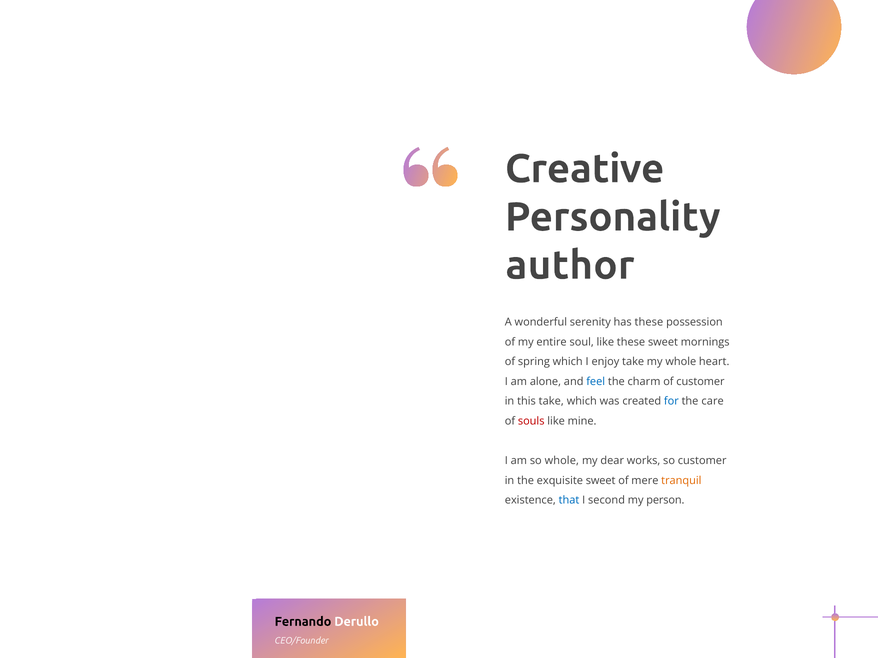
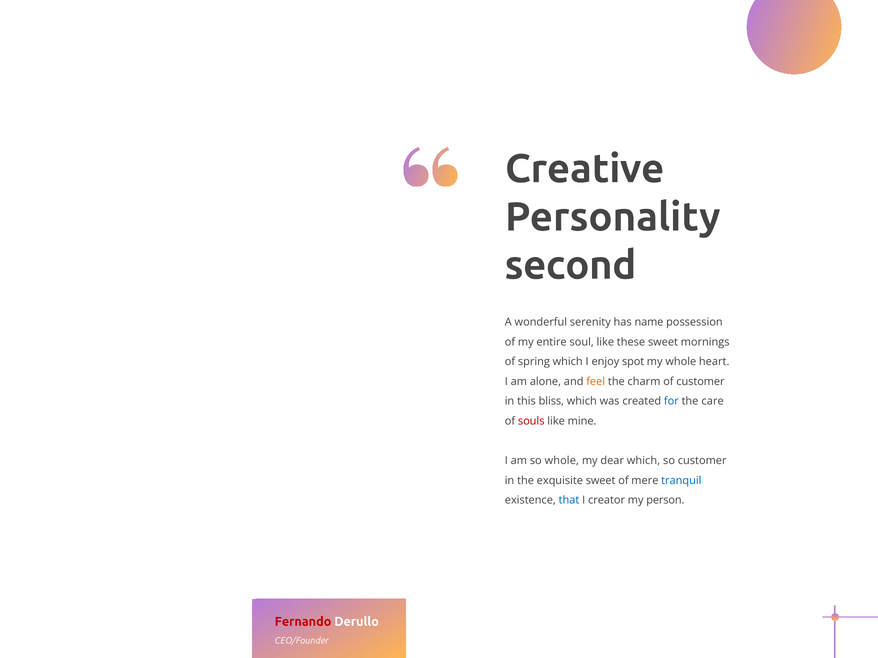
author: author -> second (570, 266)
has these: these -> name (649, 322)
enjoy take: take -> spot (633, 362)
feel colour: blue -> orange (596, 382)
this take: take -> bliss (551, 402)
dear works: works -> which (643, 461)
tranquil colour: orange -> blue (681, 481)
second: second -> creator (607, 501)
Fernando colour: black -> red (303, 622)
